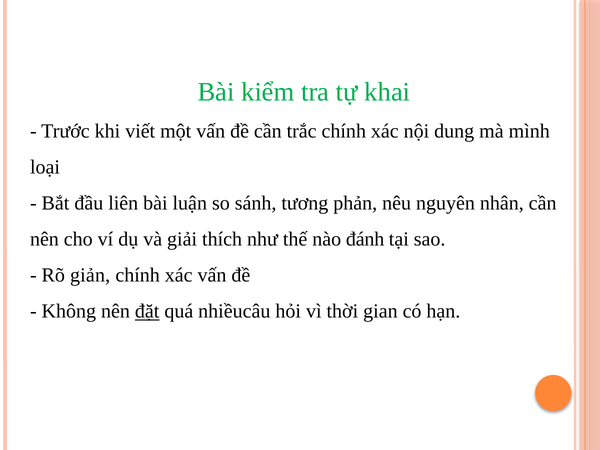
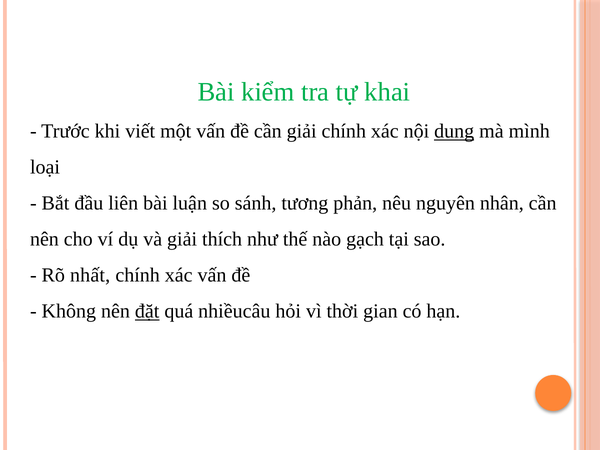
cần trắc: trắc -> giải (302, 131)
dung underline: none -> present (454, 131)
đánh: đánh -> gạch (365, 239)
giản: giản -> nhất (90, 275)
